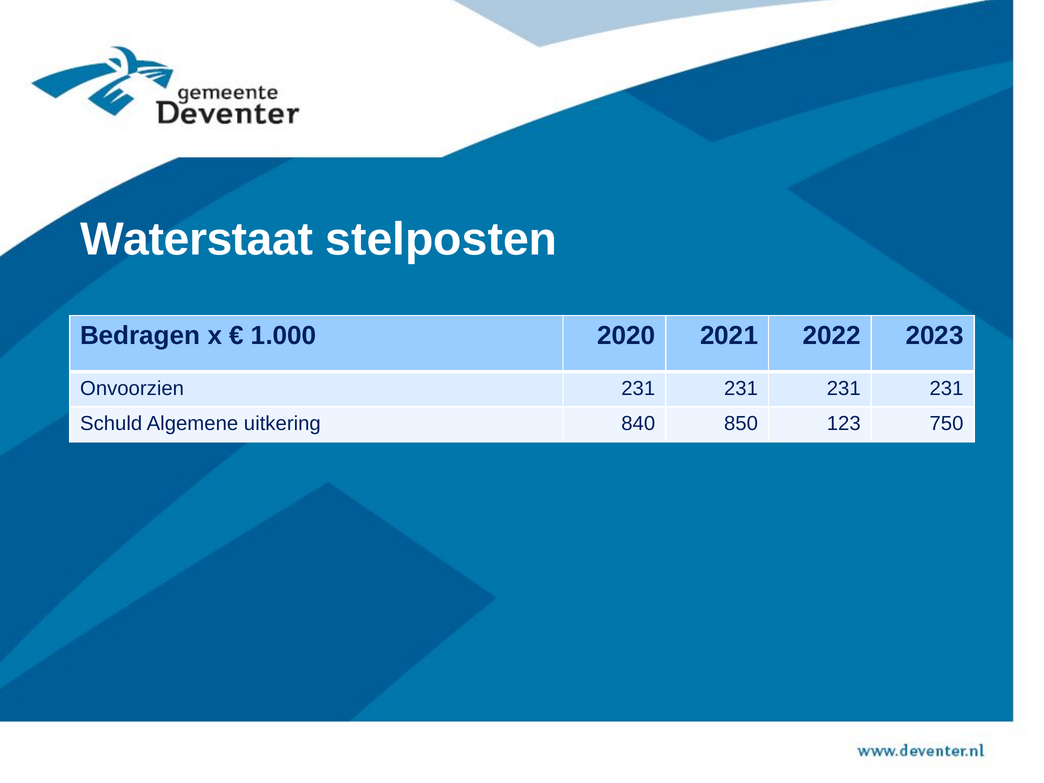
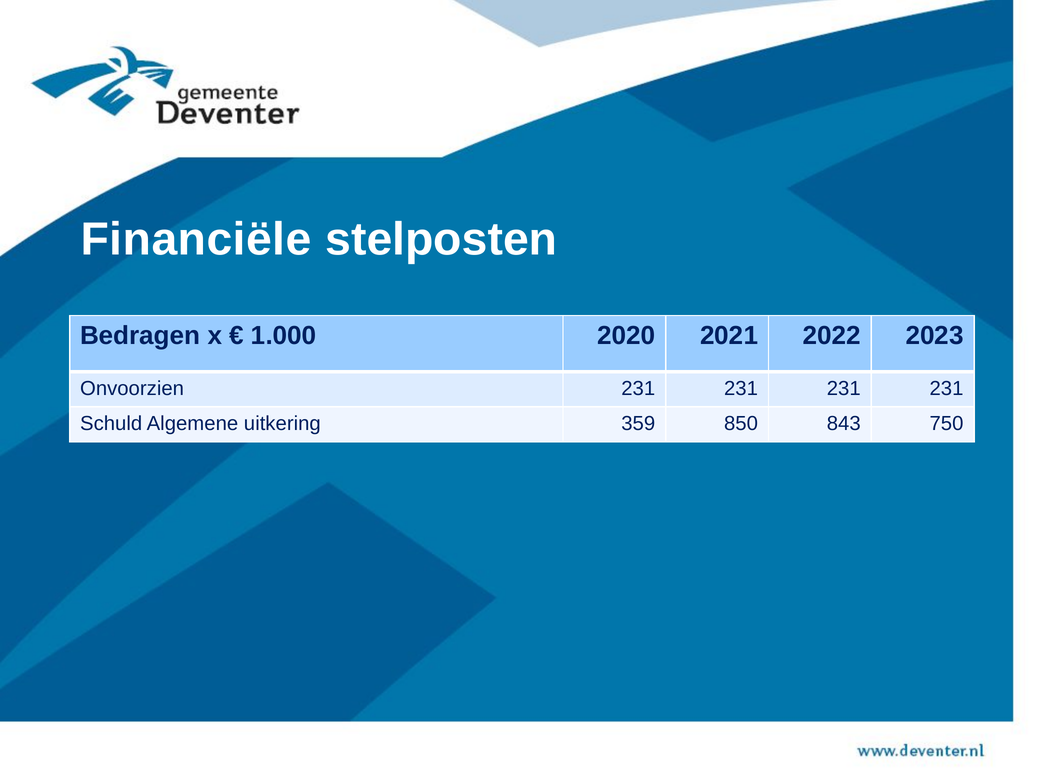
Waterstaat: Waterstaat -> Financiële (196, 240)
840: 840 -> 359 (638, 424)
123: 123 -> 843 (844, 424)
